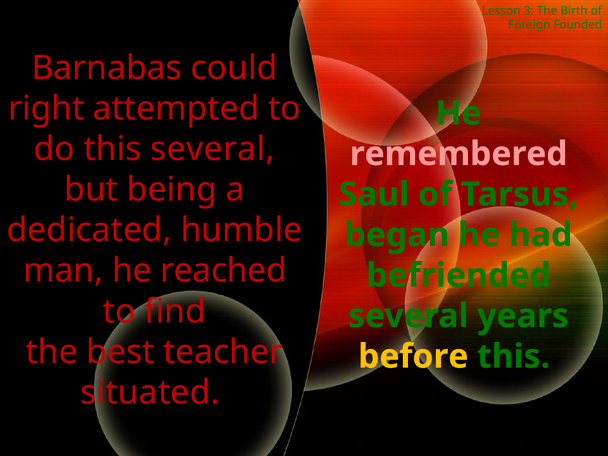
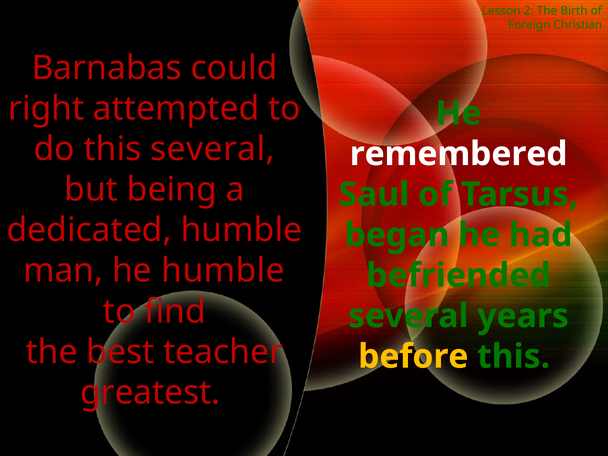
3: 3 -> 2 (529, 11)
Founded: Founded -> Christian (578, 25)
remembered colour: pink -> white (459, 154)
he reached: reached -> humble (223, 271)
situated: situated -> greatest (150, 392)
